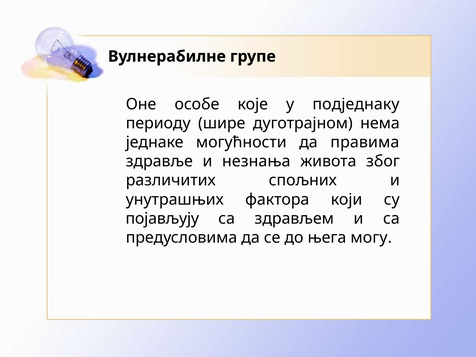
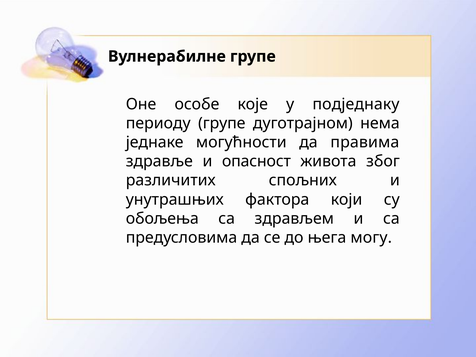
периоду шире: шире -> групе (222, 123)
незнања: незнања -> опасност (256, 161)
појављују: појављују -> обољења (162, 219)
